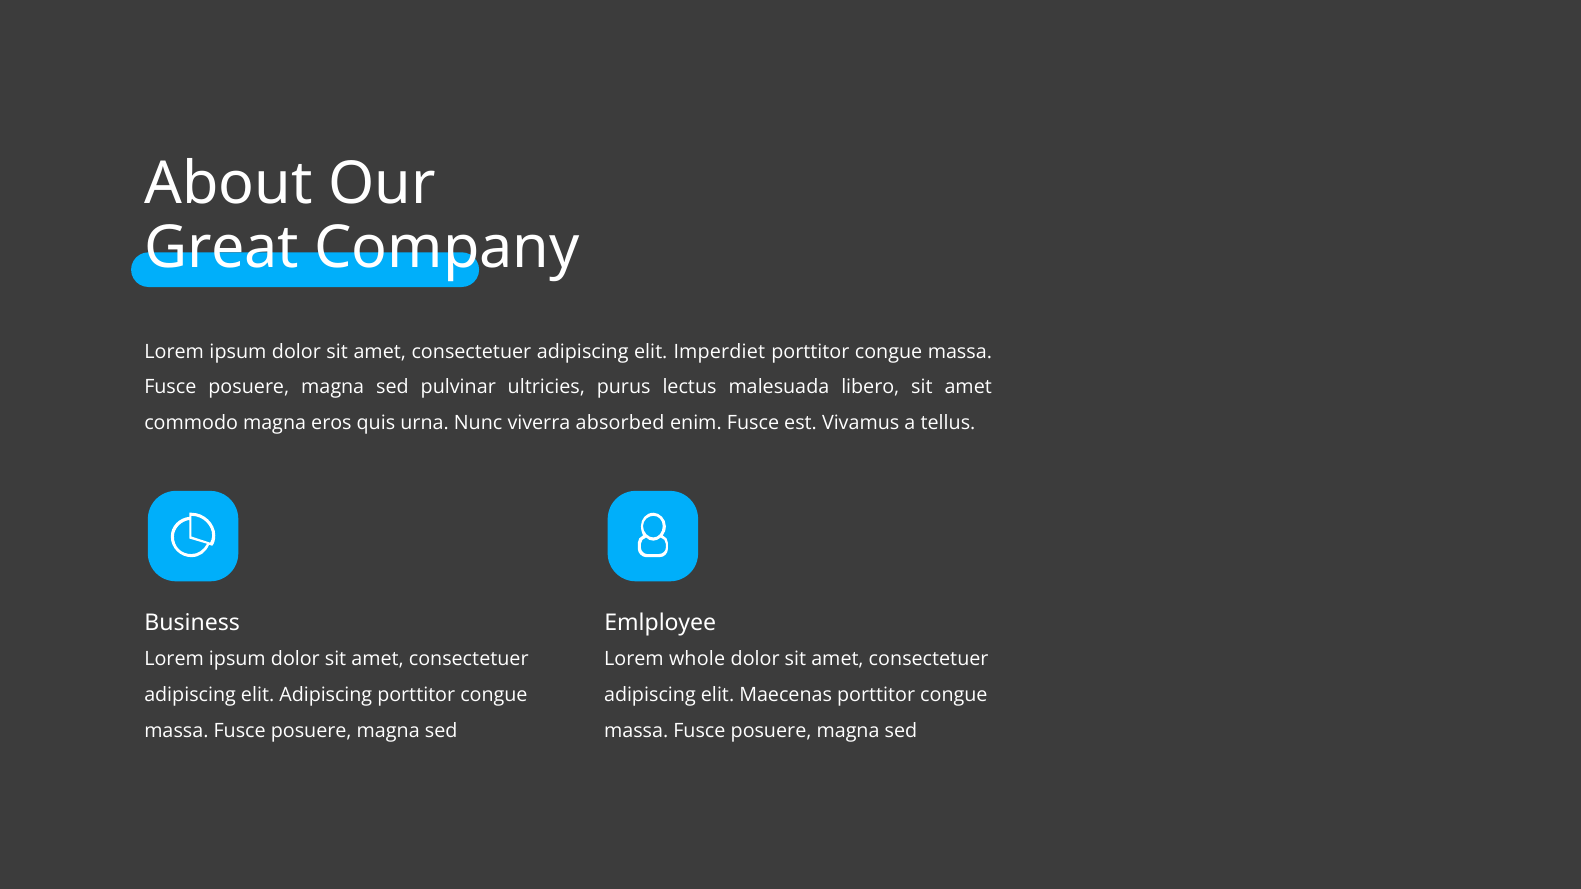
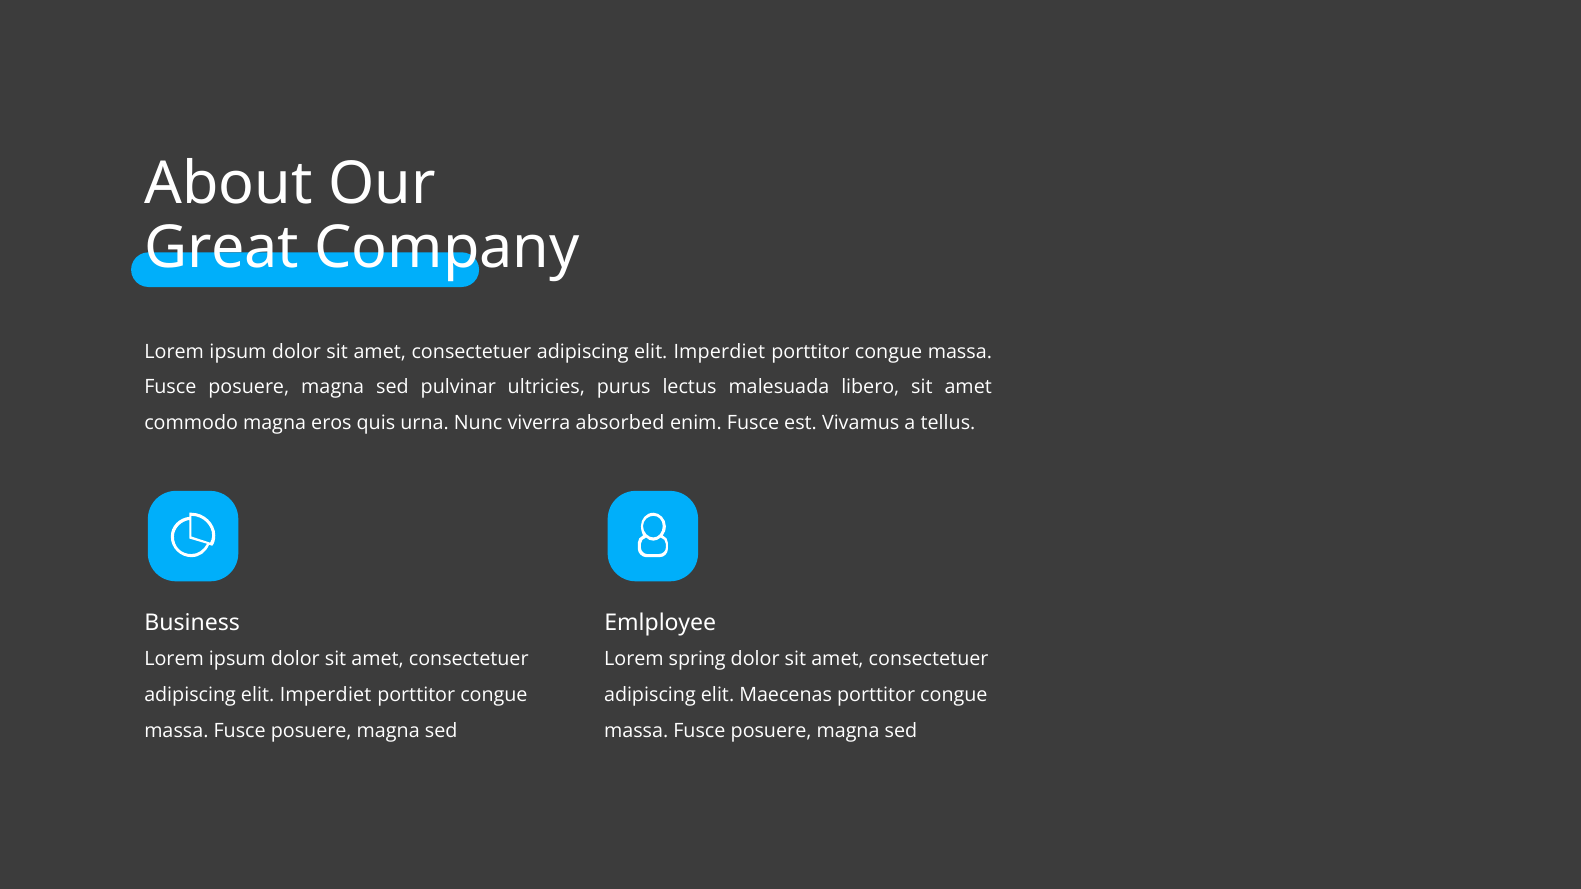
whole: whole -> spring (697, 660)
Adipiscing: Adipiscing -> Imperdiet (326, 695)
